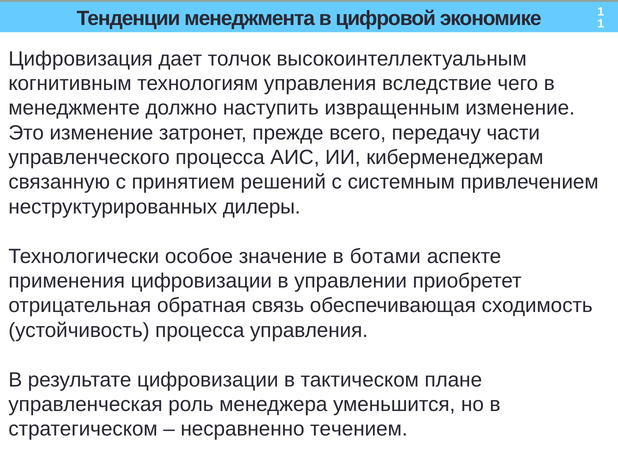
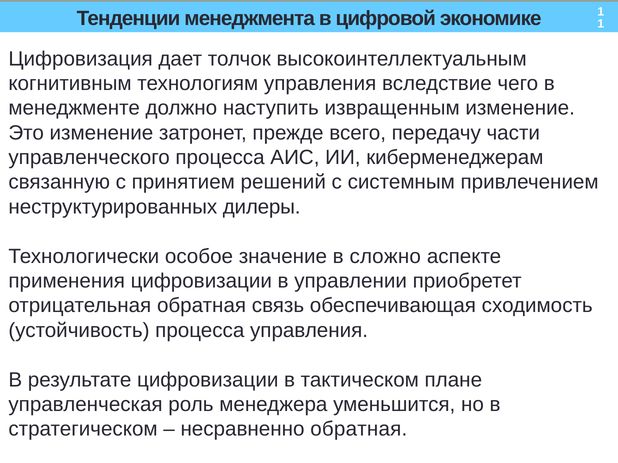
ботами: ботами -> сложно (385, 257)
несравненно течением: течением -> обратная (359, 430)
